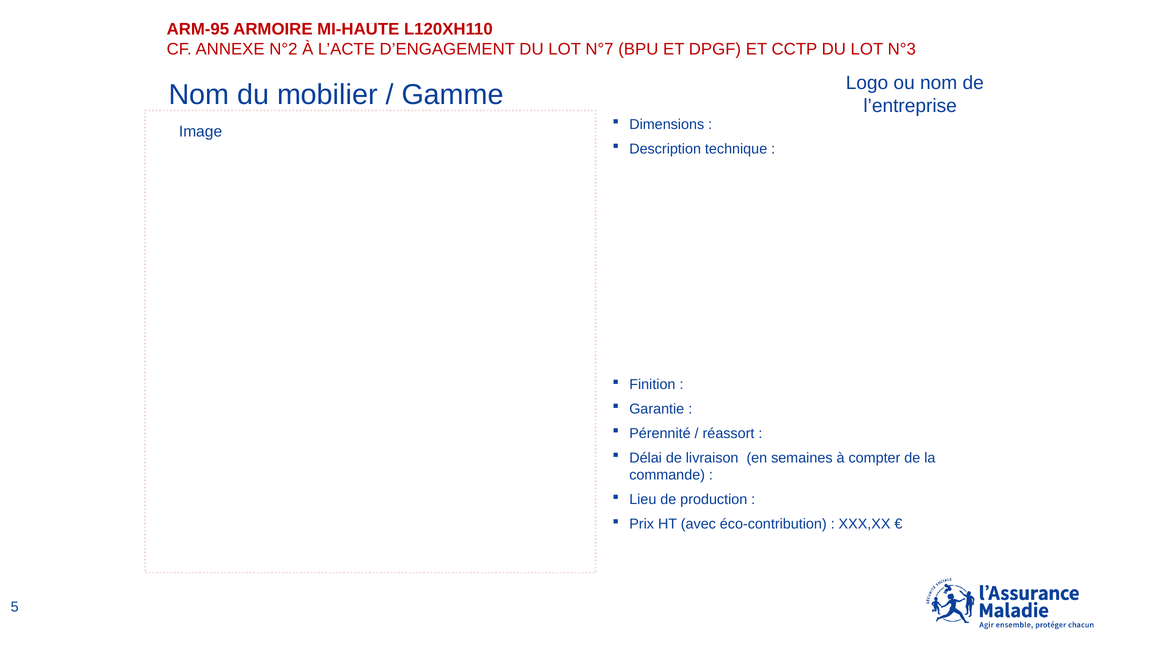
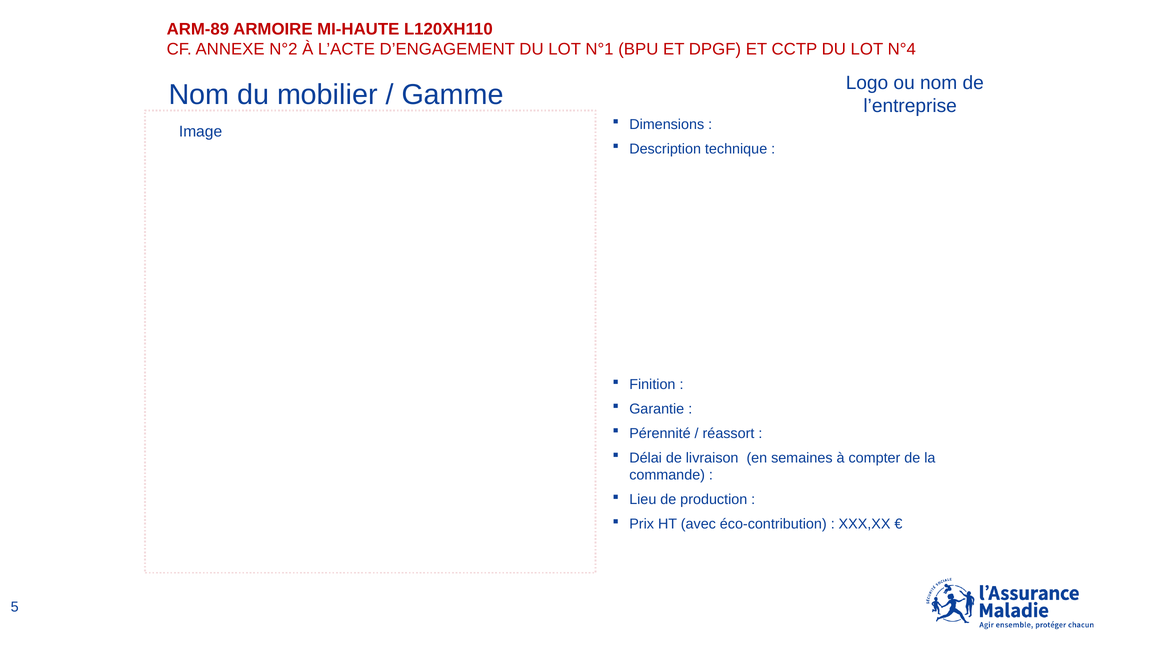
ARM-95: ARM-95 -> ARM-89 (198, 29)
N°7: N°7 -> N°1 (599, 49)
N°3: N°3 -> N°4 (902, 49)
